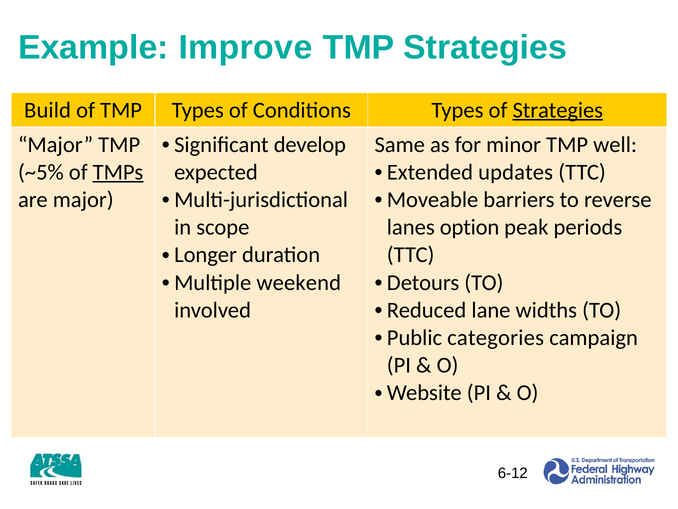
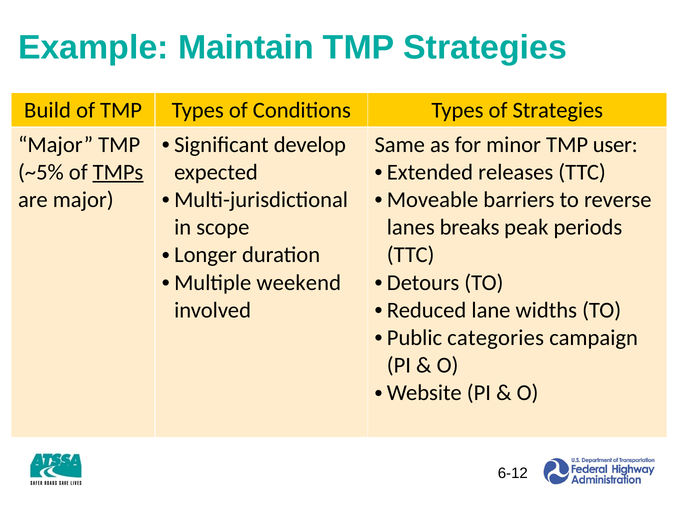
Improve: Improve -> Maintain (246, 47)
Strategies underline: present -> none (558, 110)
well: well -> user (615, 144)
updates: updates -> releases (516, 172)
option: option -> breaks (470, 227)
